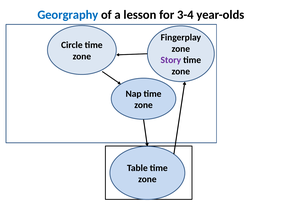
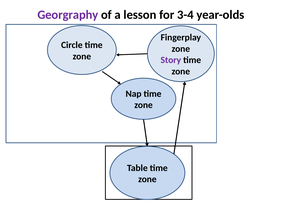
Georgraphy colour: blue -> purple (68, 15)
